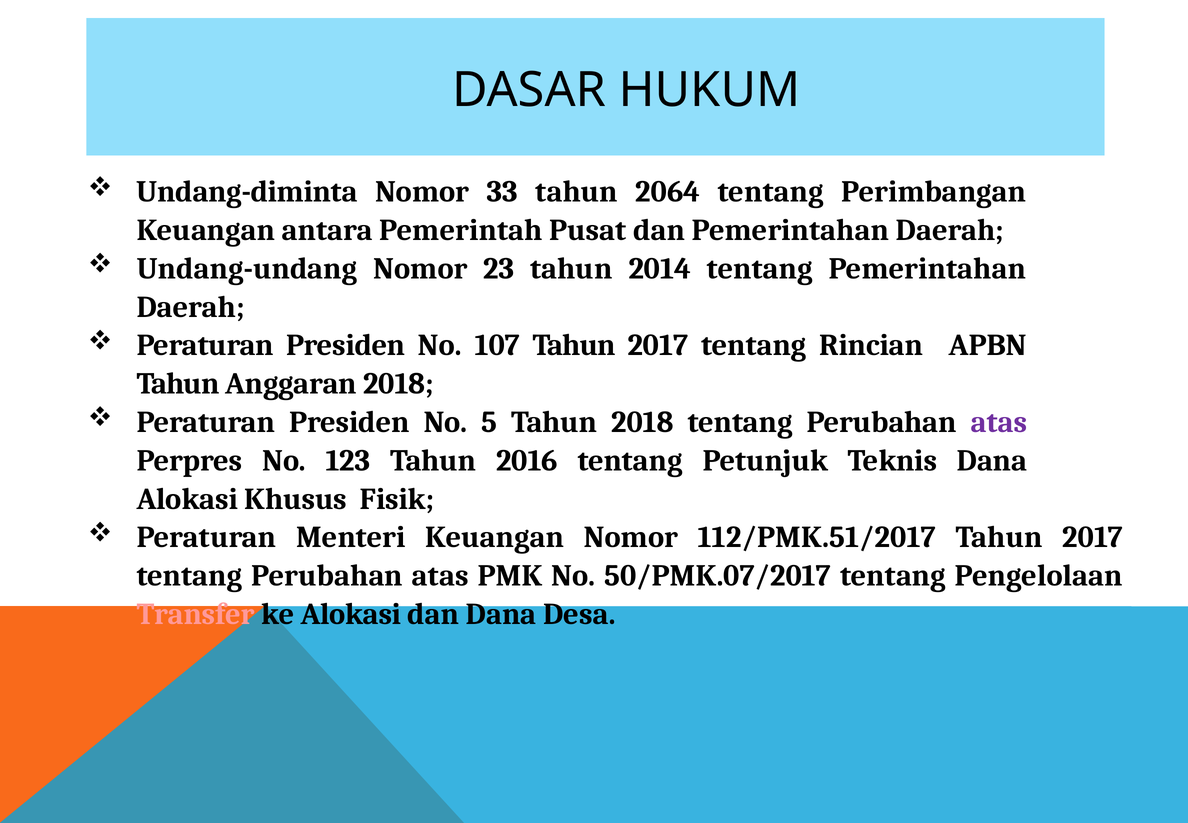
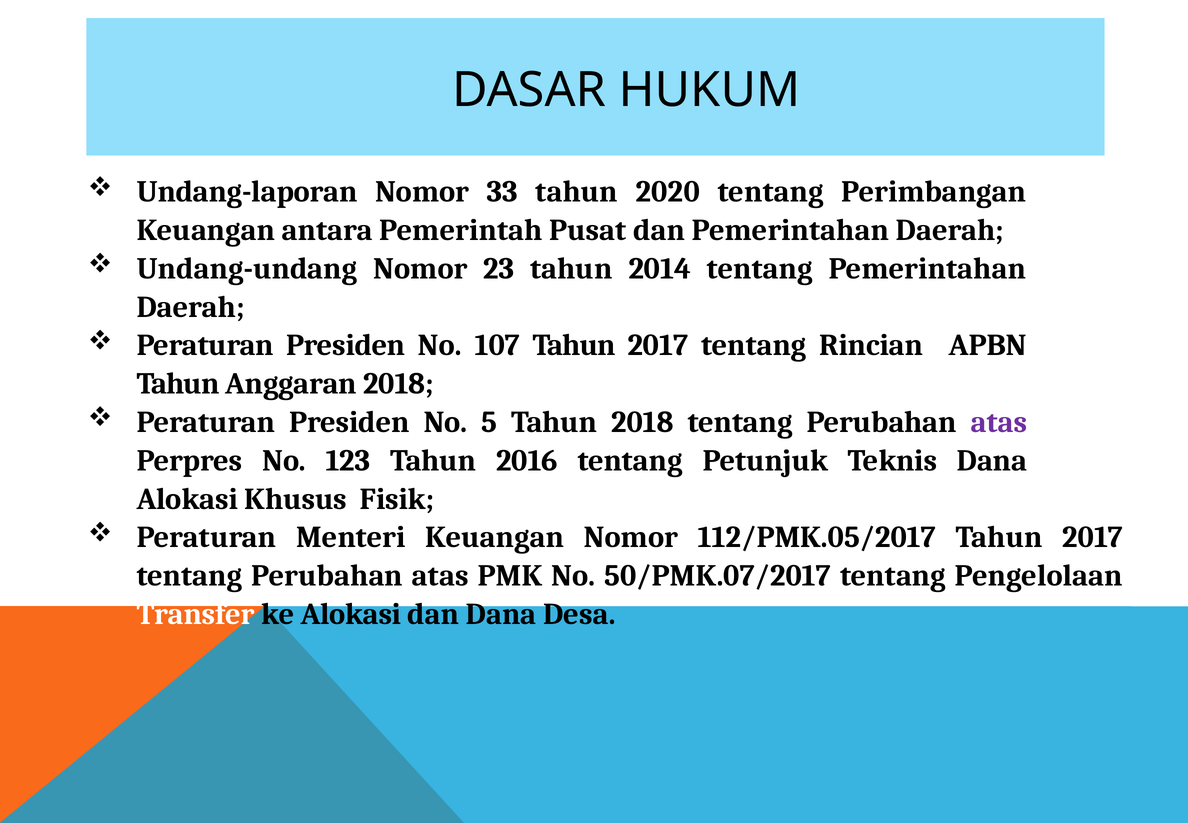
Undang-diminta: Undang-diminta -> Undang-laporan (247, 192)
2064: 2064 -> 2020 (668, 192)
112/PMK.51/2017: 112/PMK.51/2017 -> 112/PMK.05/2017 (817, 537)
Transfer colour: pink -> white (196, 614)
